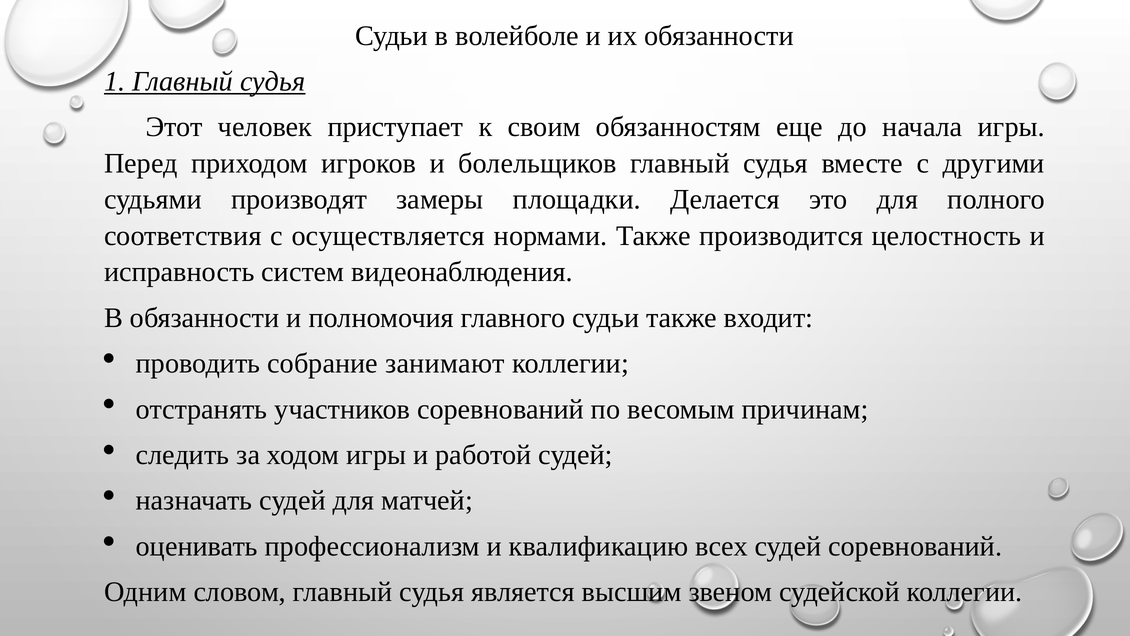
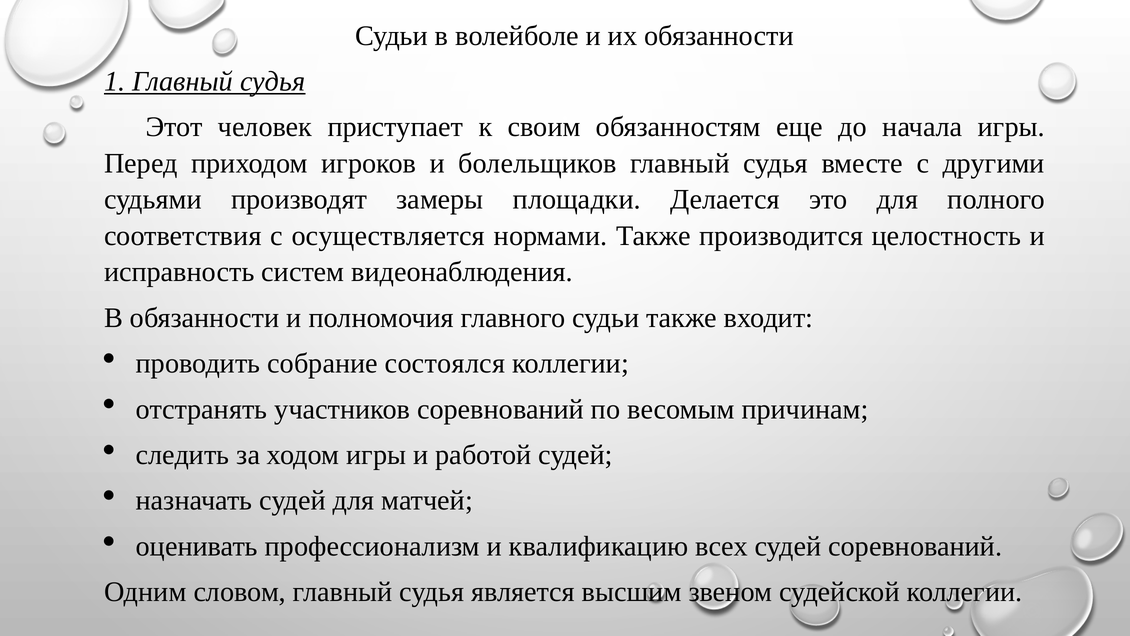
занимают: занимают -> состоялся (445, 363)
